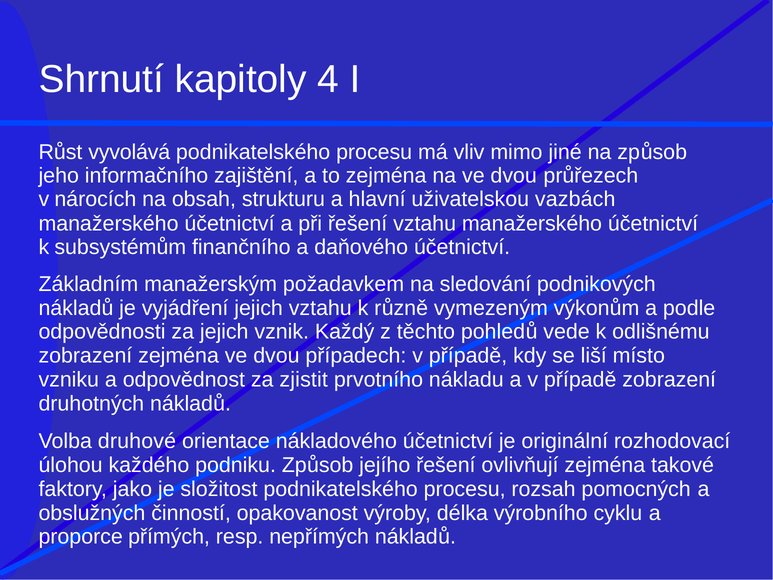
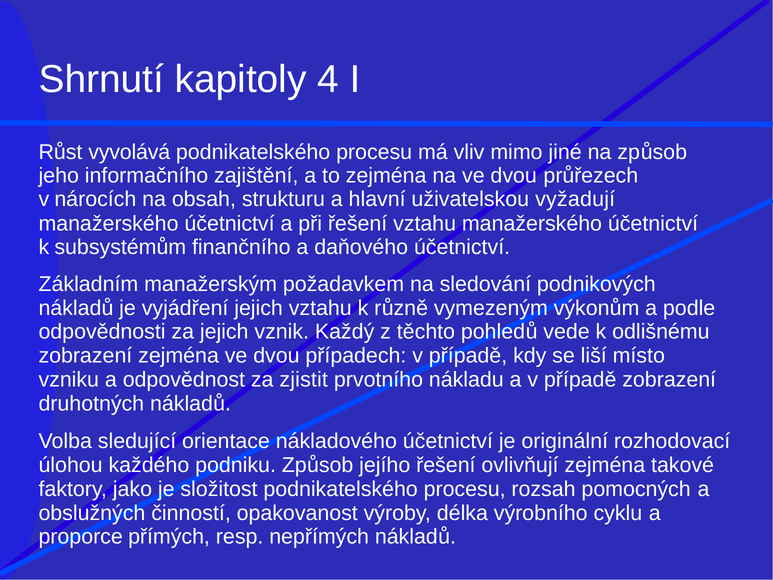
vazbách: vazbách -> vyžadují (575, 199)
druhové: druhové -> sledující (137, 441)
